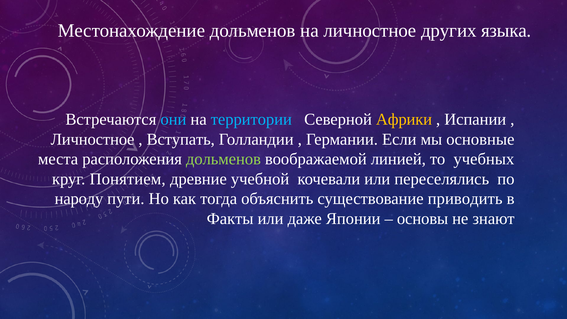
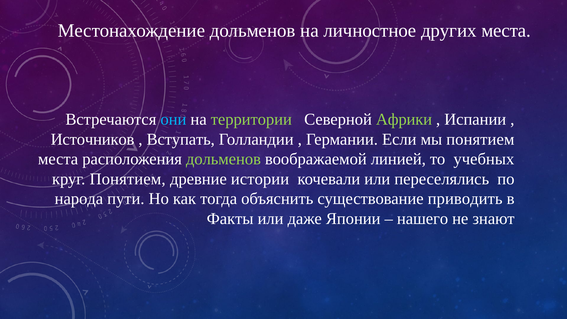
других языка: языка -> места (506, 31)
территории colour: light blue -> light green (251, 119)
Африки colour: yellow -> light green (404, 119)
Личностное: Личностное -> Источников (93, 139)
мы основные: основные -> понятием (480, 139)
учебной: учебной -> истории (260, 179)
народу: народу -> народа (79, 199)
основы: основы -> нашего (423, 219)
